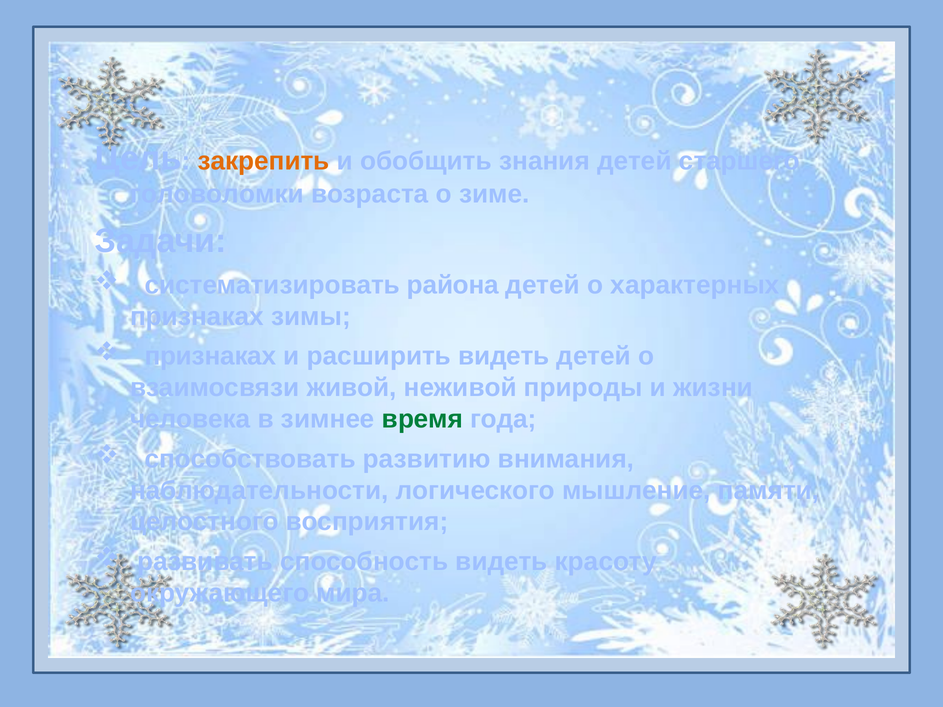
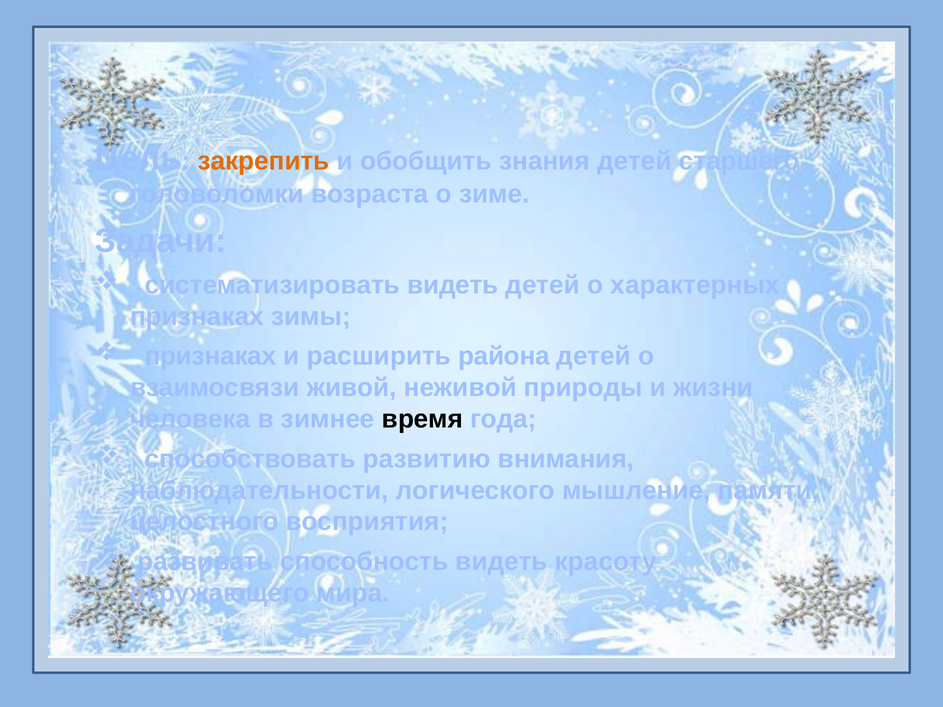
систематизировать района: района -> видеть (453, 285)
расширить видеть: видеть -> района (504, 356)
время colour: green -> black (423, 419)
